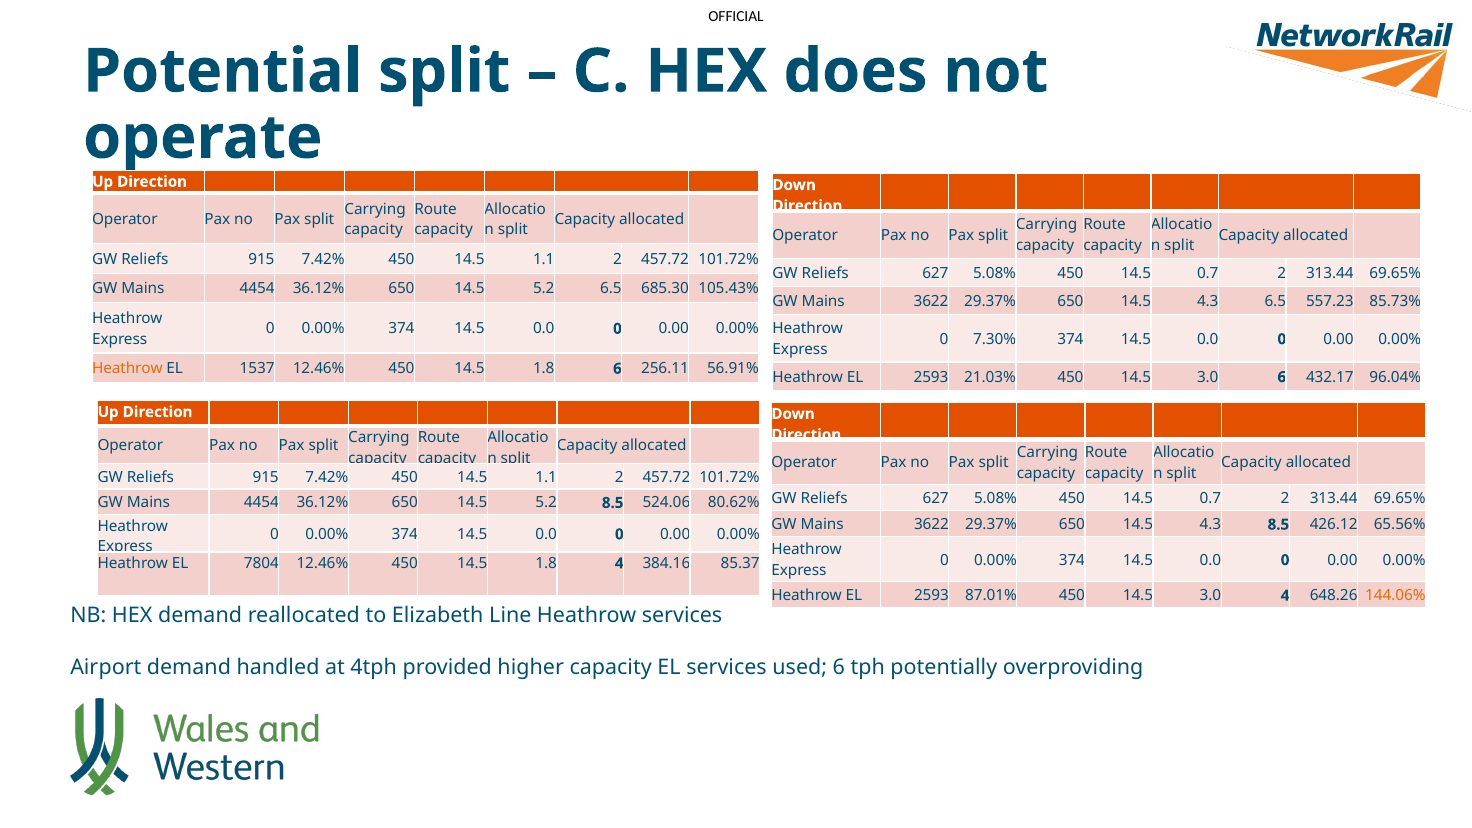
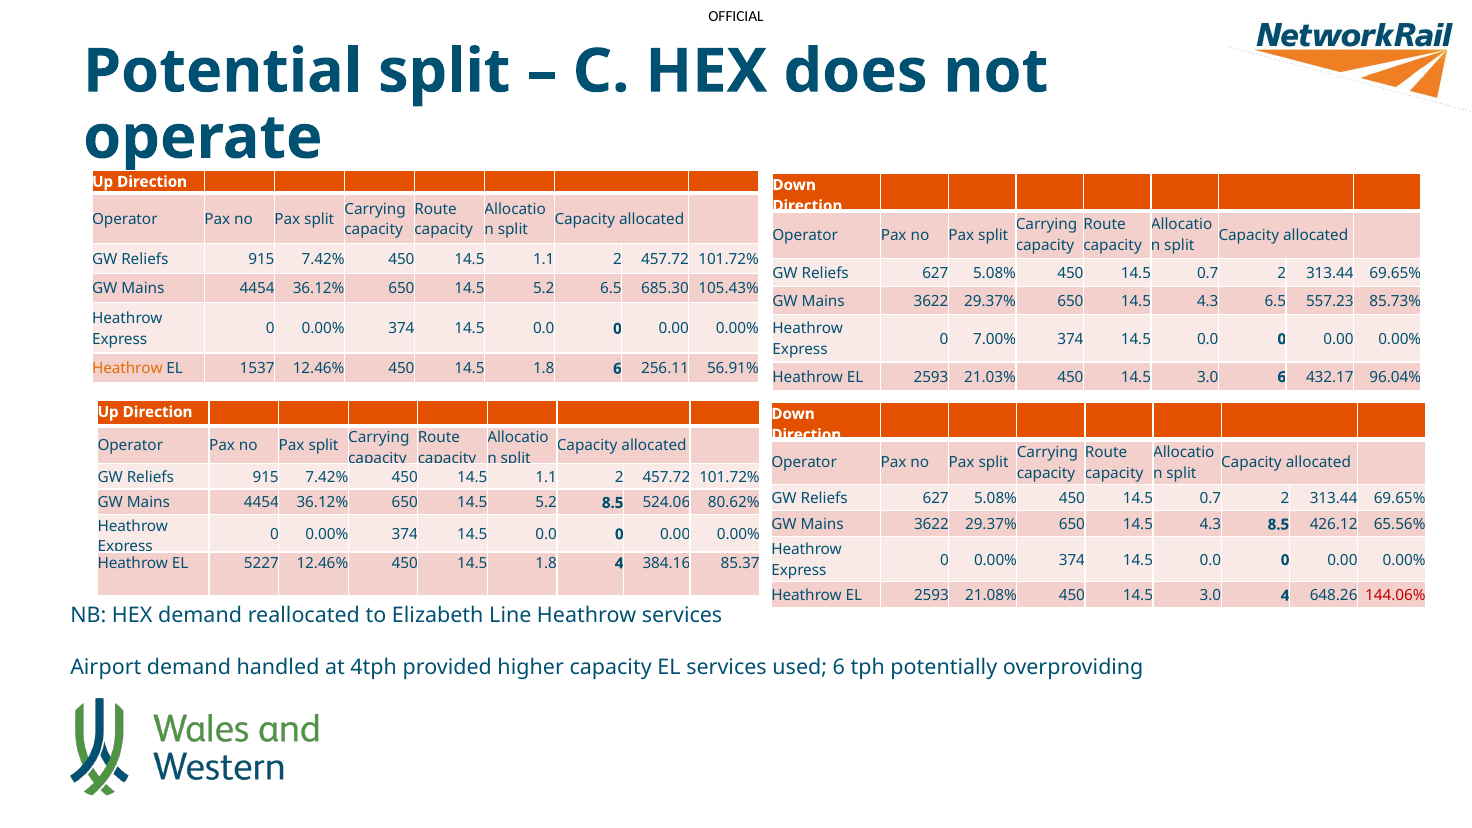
7.30%: 7.30% -> 7.00% (995, 339)
7804: 7804 -> 5227 (261, 563)
87.01%: 87.01% -> 21.08% (991, 596)
144.06% colour: orange -> red (1395, 596)
